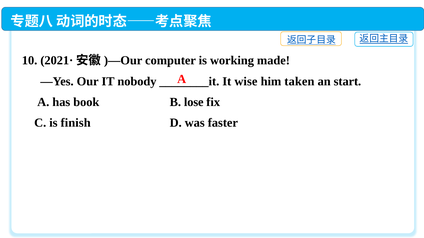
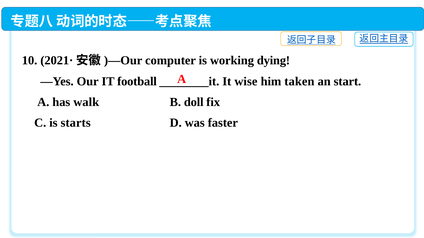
made: made -> dying (273, 61)
nobody: nobody -> football (137, 82)
book: book -> walk (86, 102)
lose: lose -> doll (194, 102)
finish: finish -> starts (76, 123)
